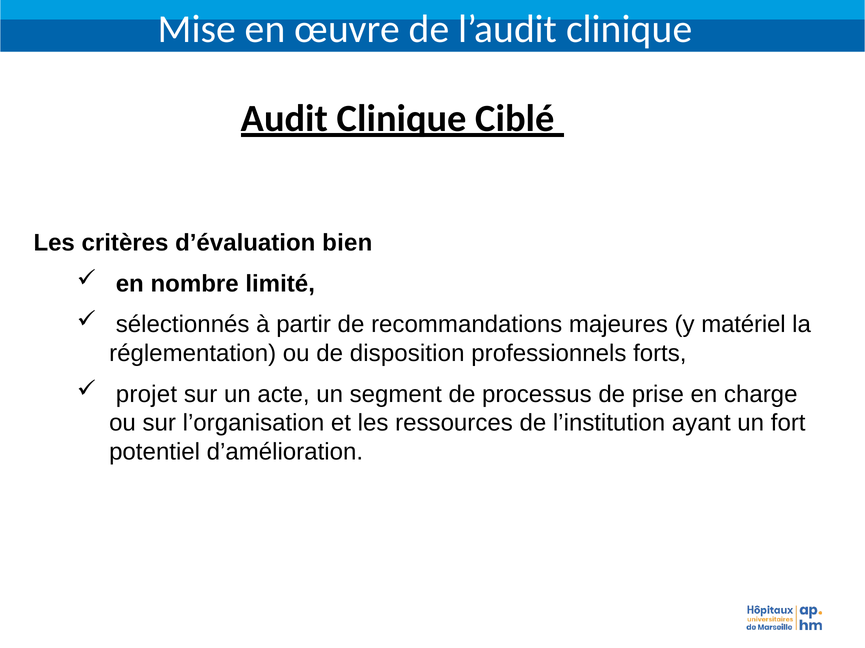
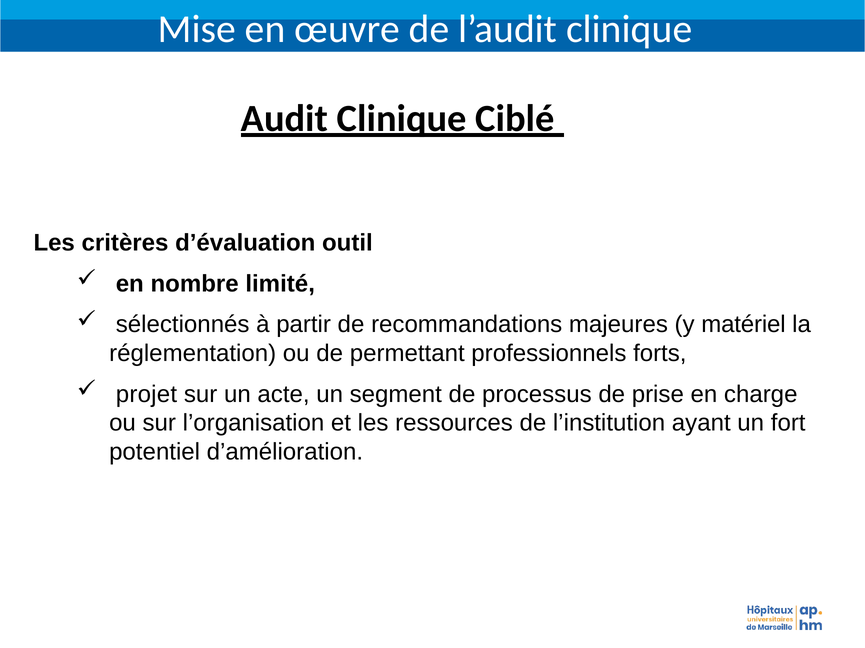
bien: bien -> outil (347, 243)
disposition: disposition -> permettant (407, 354)
